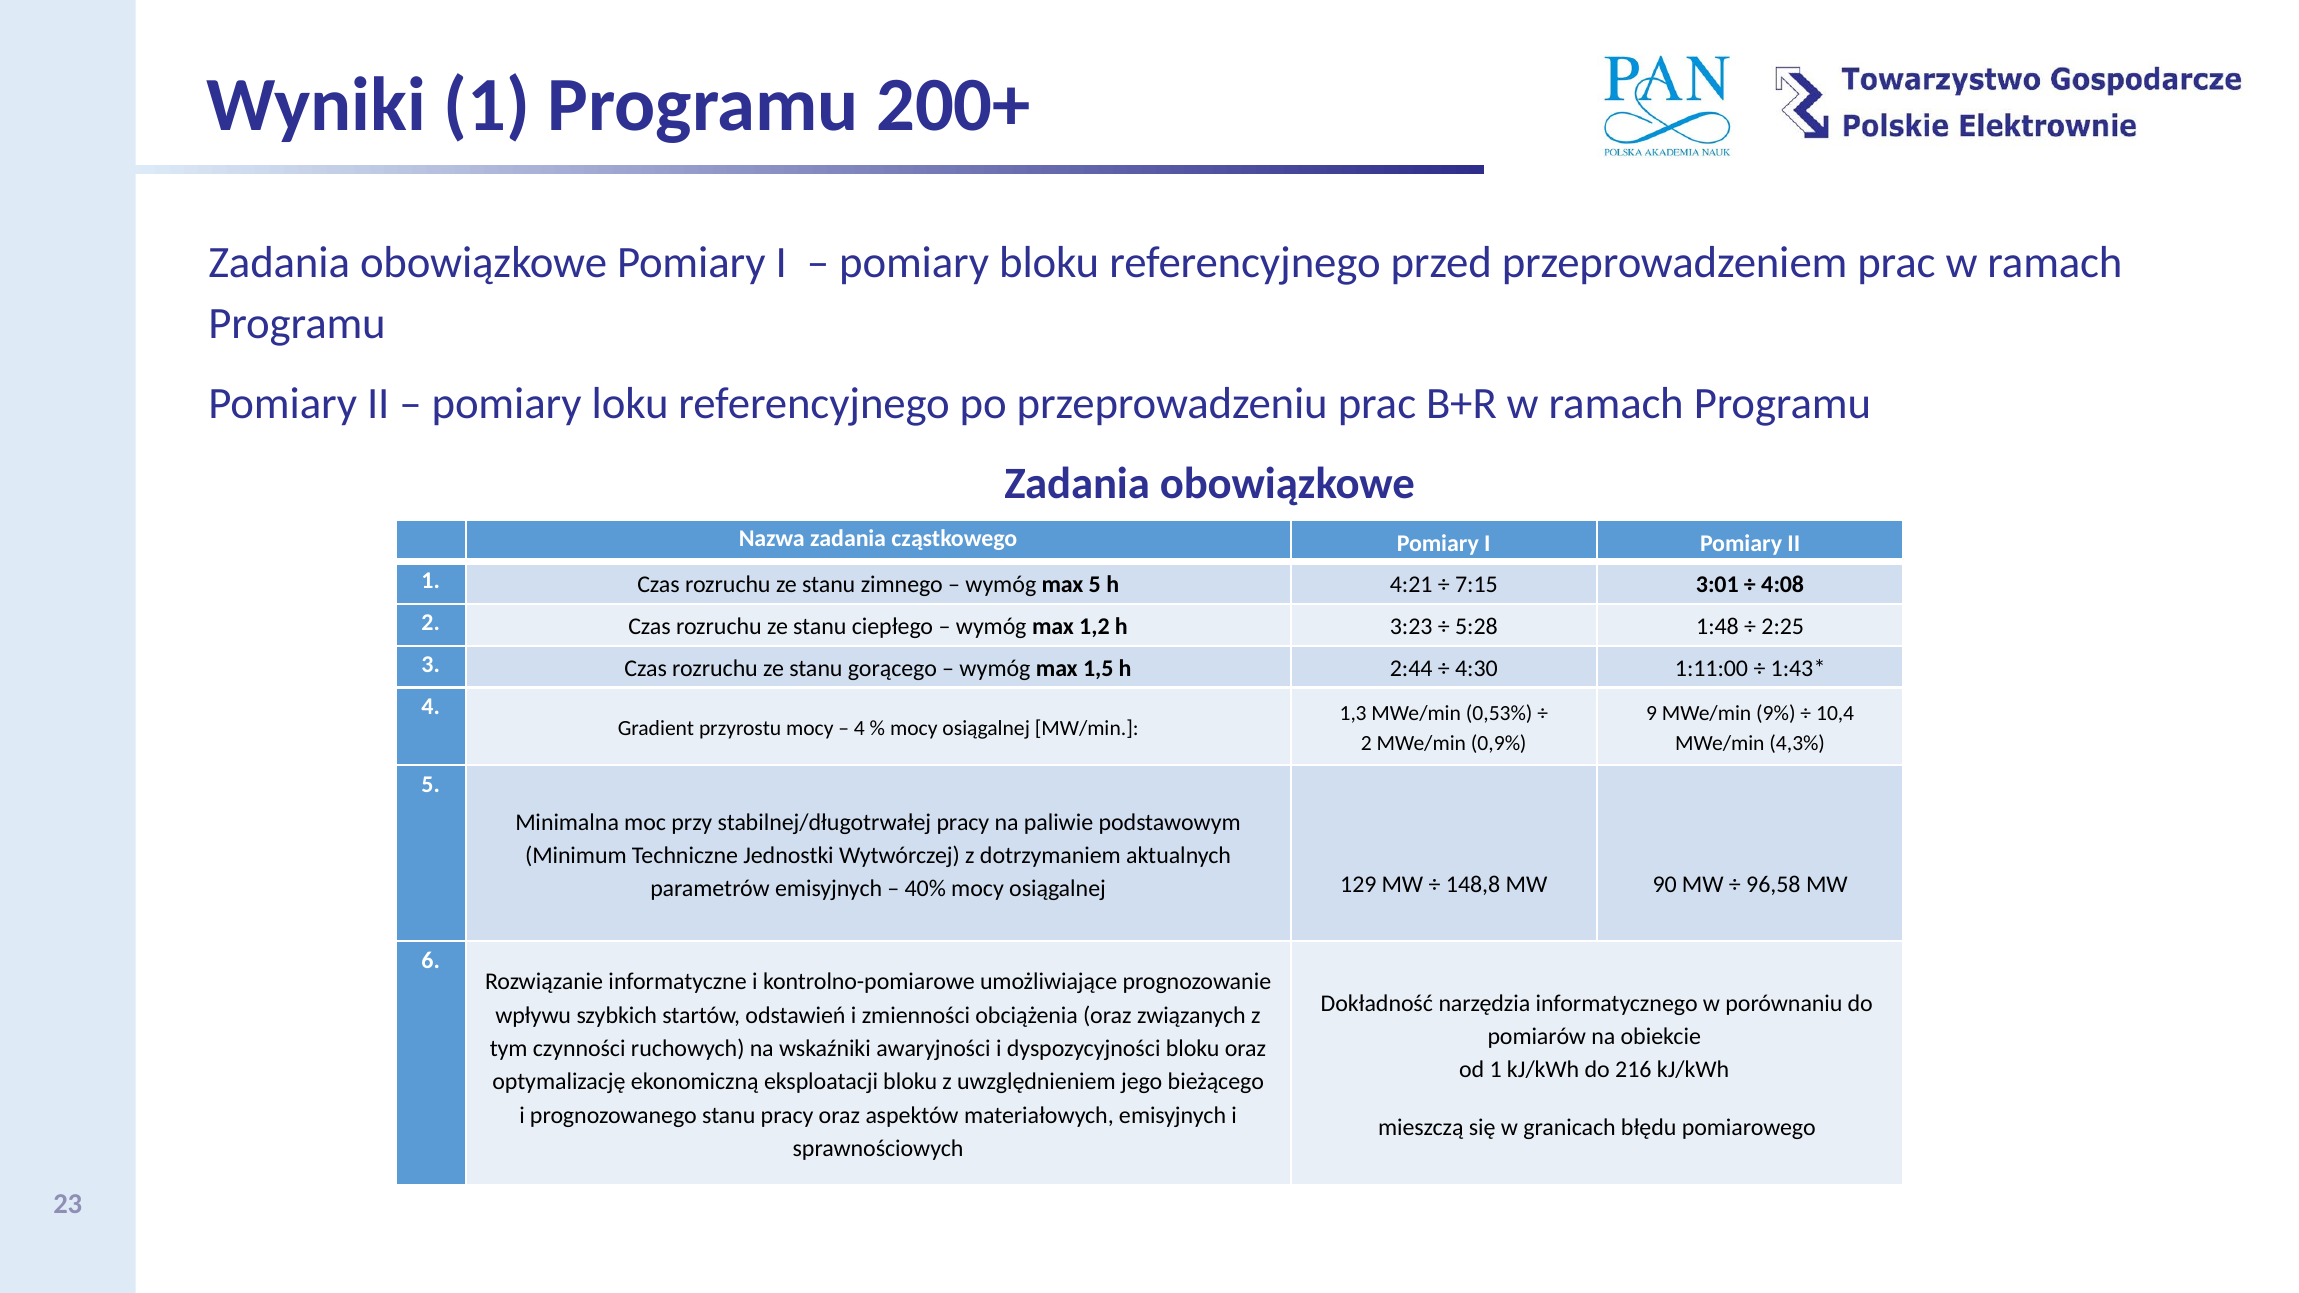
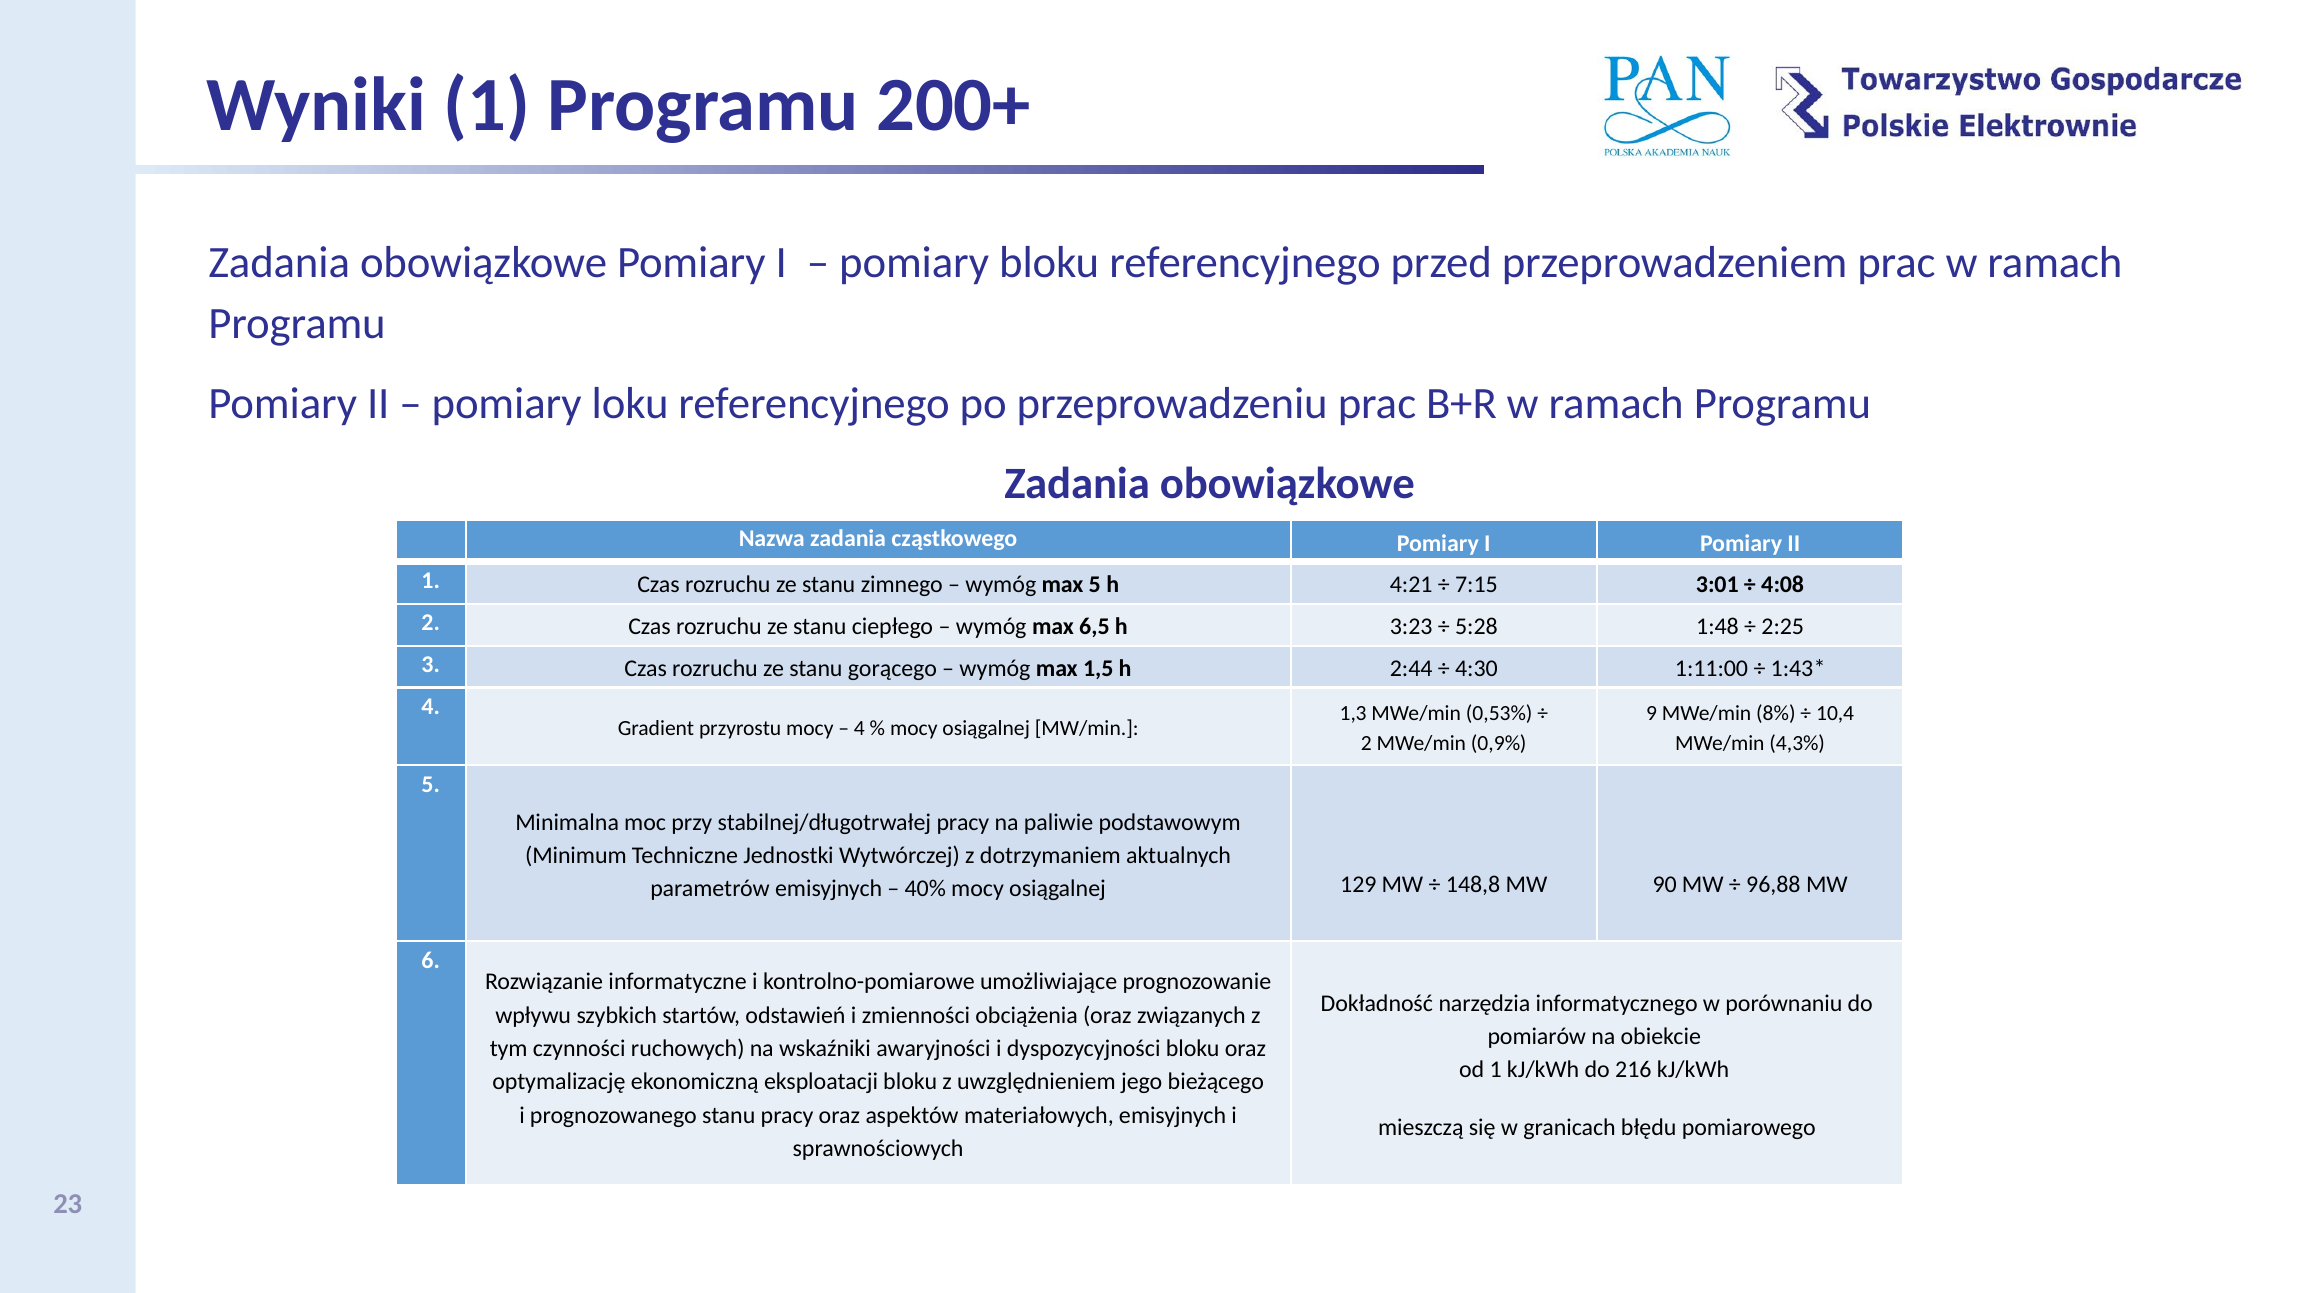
1,2: 1,2 -> 6,5 (1094, 627)
9%: 9% -> 8% (1776, 714)
96,58: 96,58 -> 96,88 (1773, 884)
